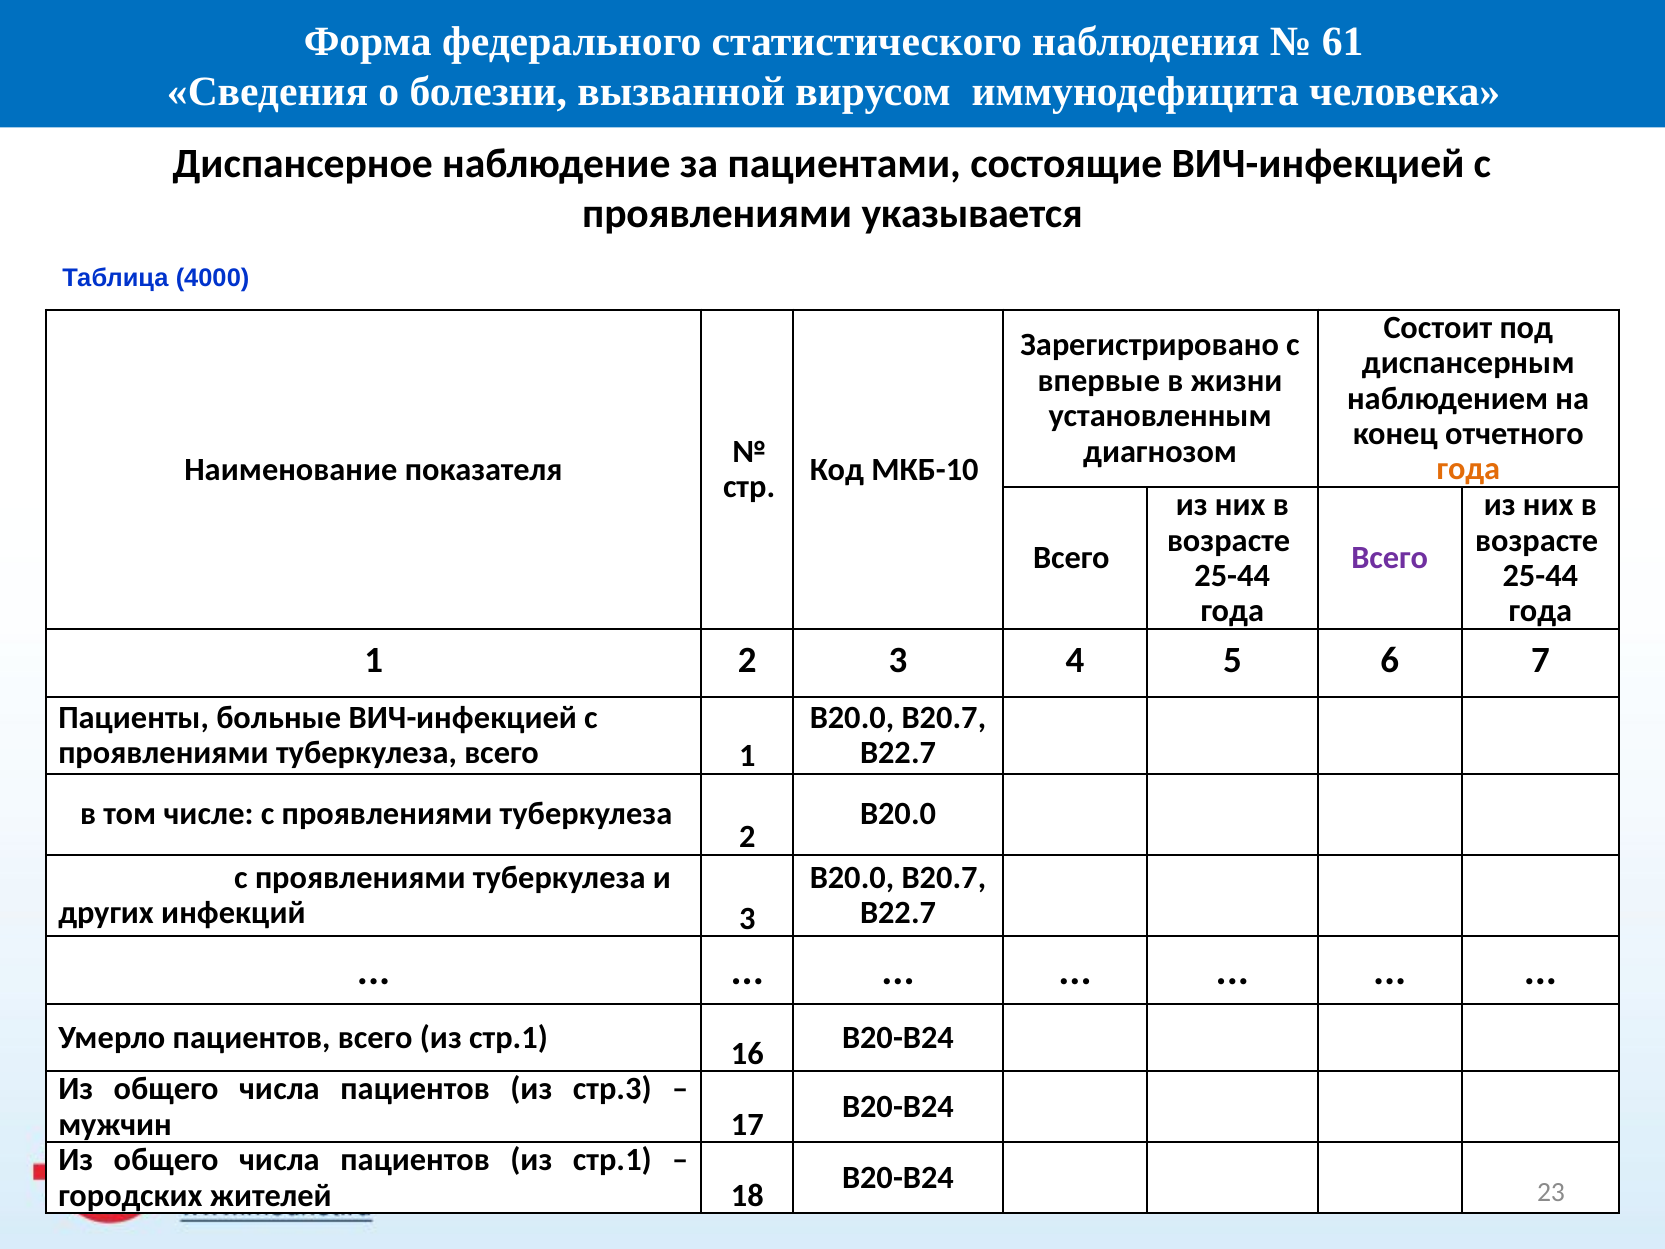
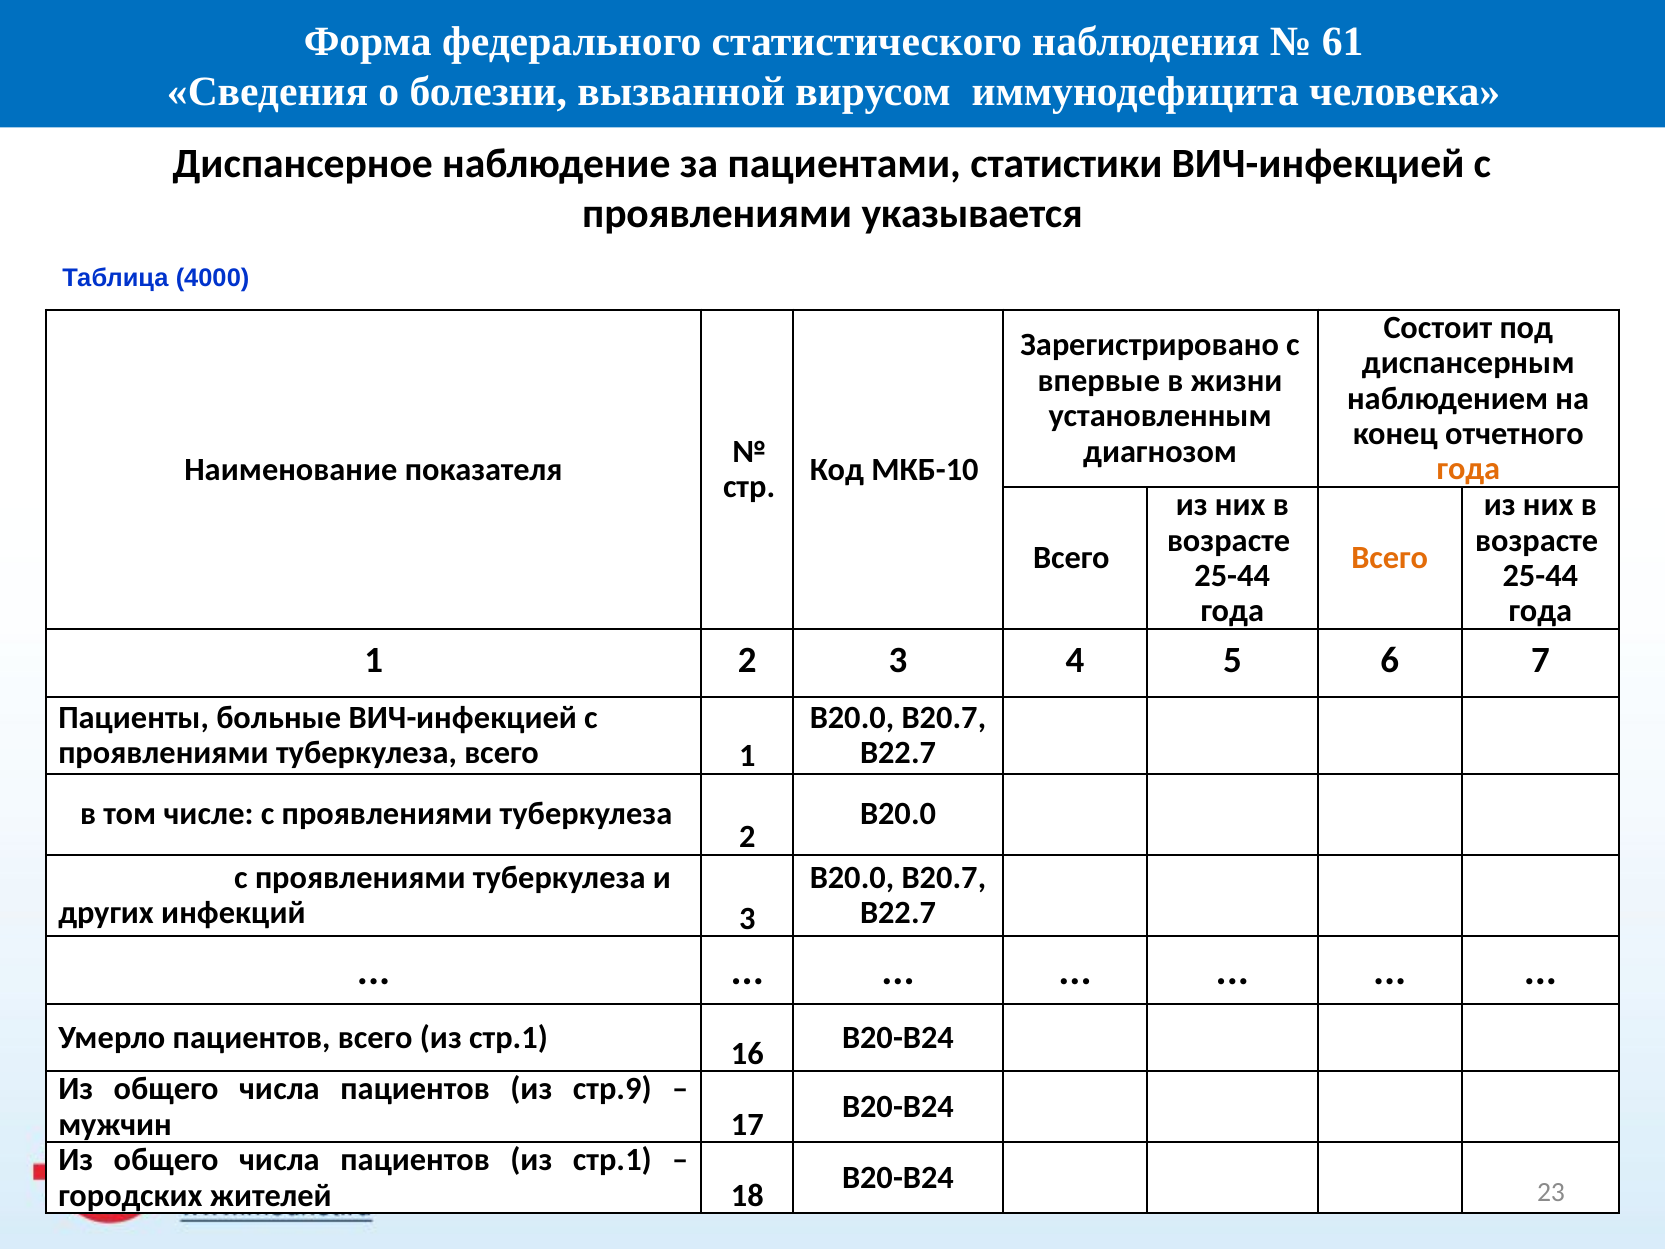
состоящие: состоящие -> статистики (1066, 164)
Всего colour: purple -> orange (1390, 558)
стр.3: стр.3 -> стр.9 (612, 1089)
